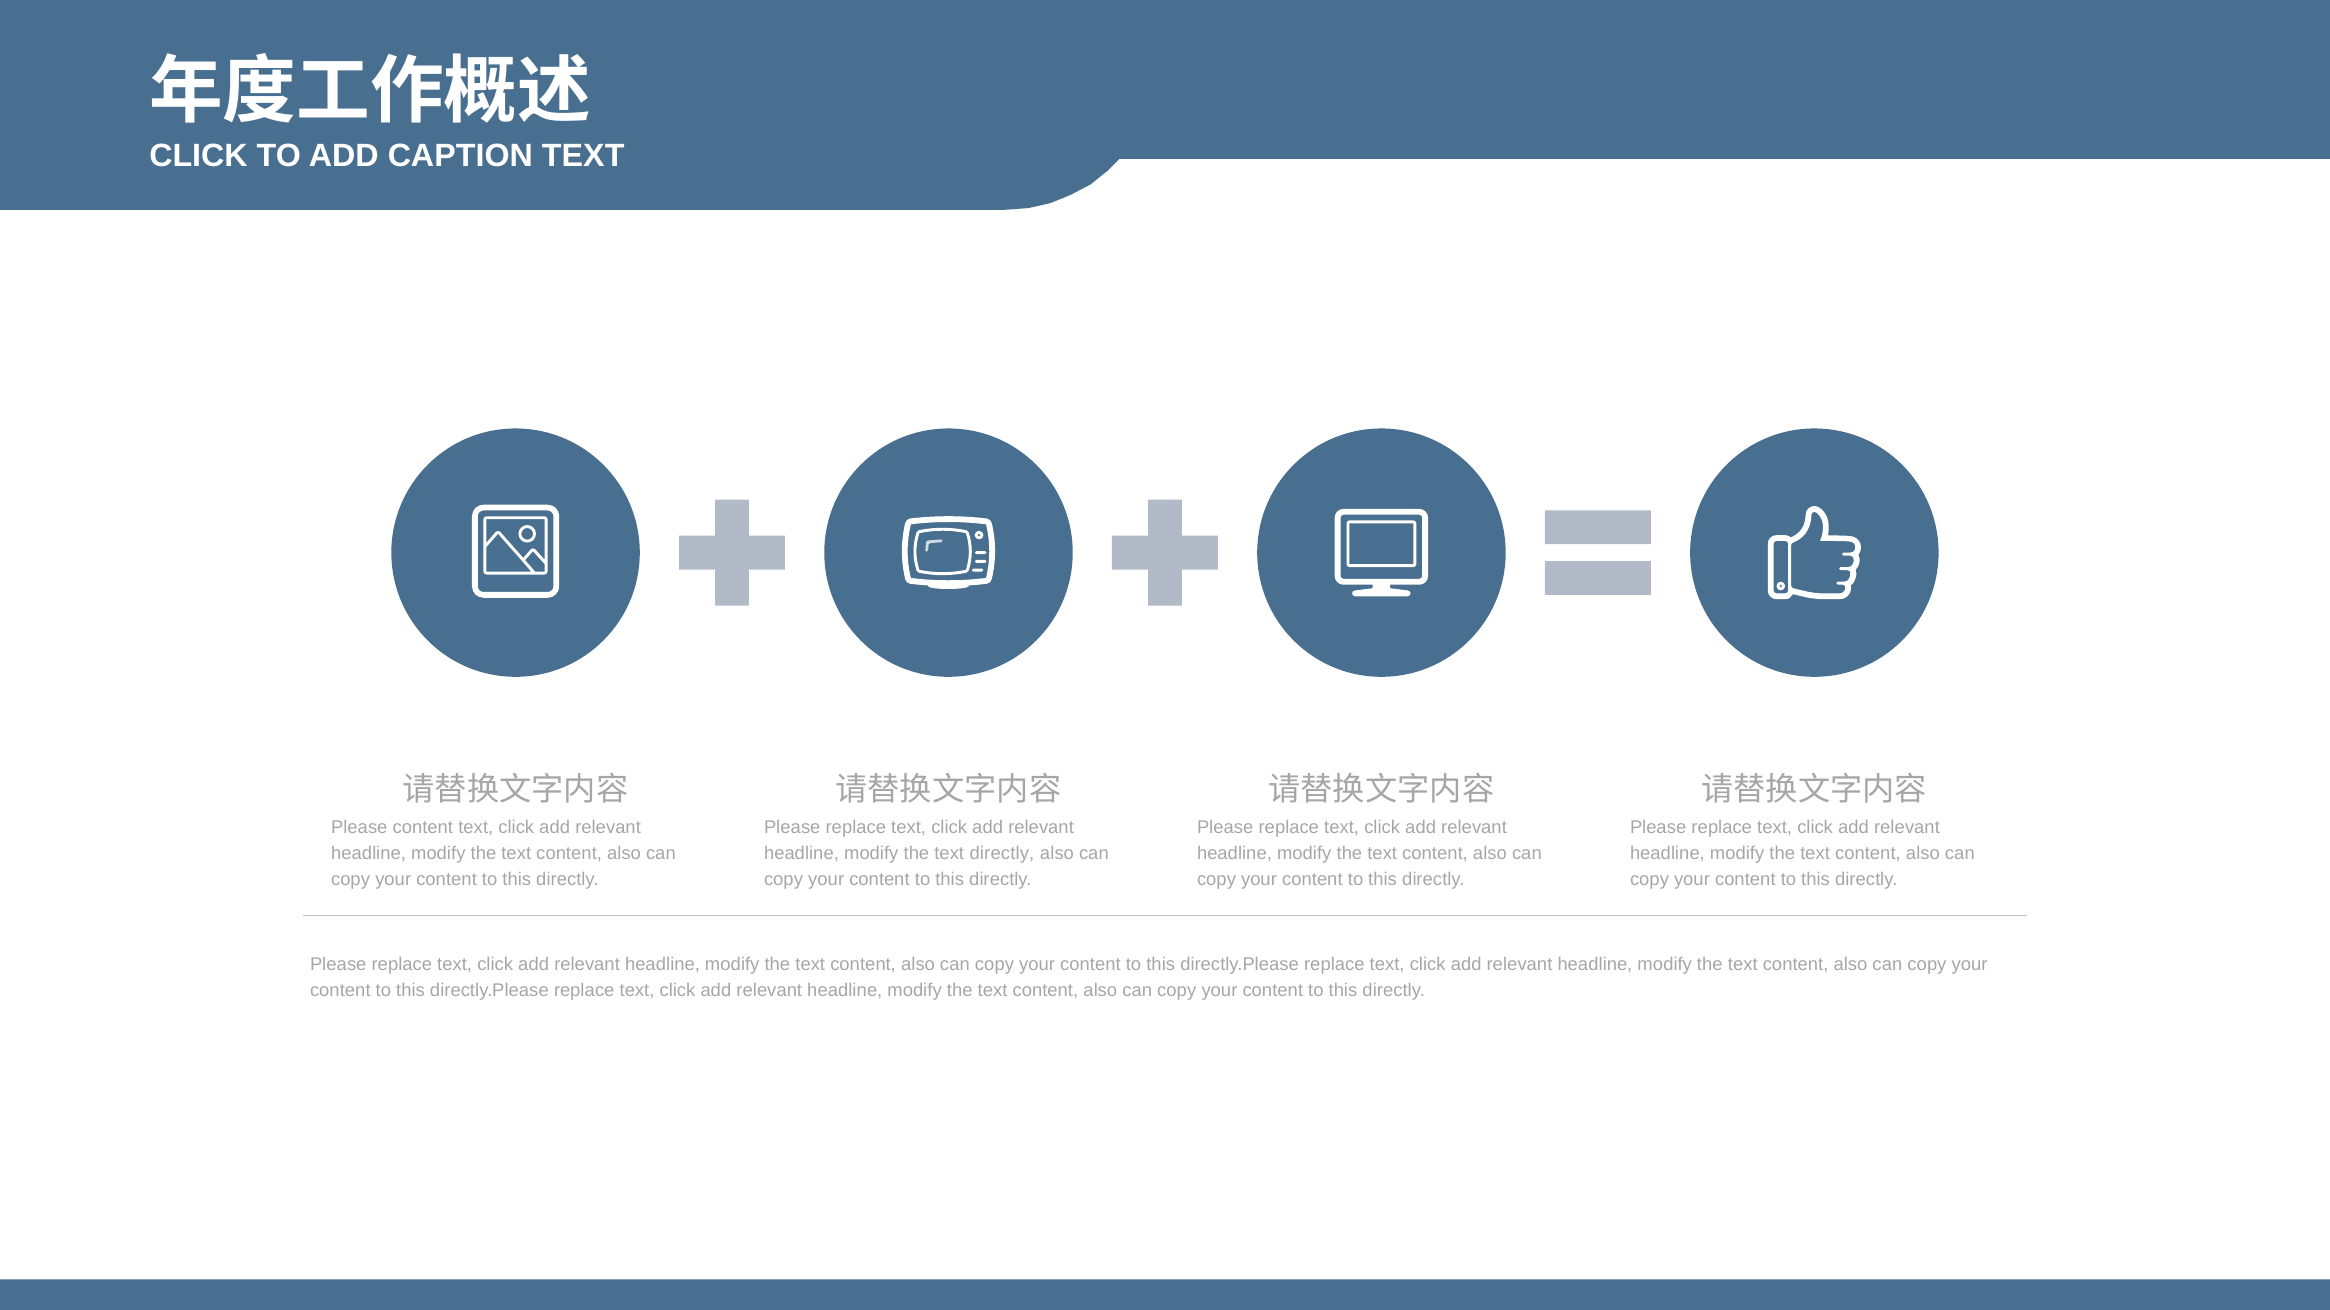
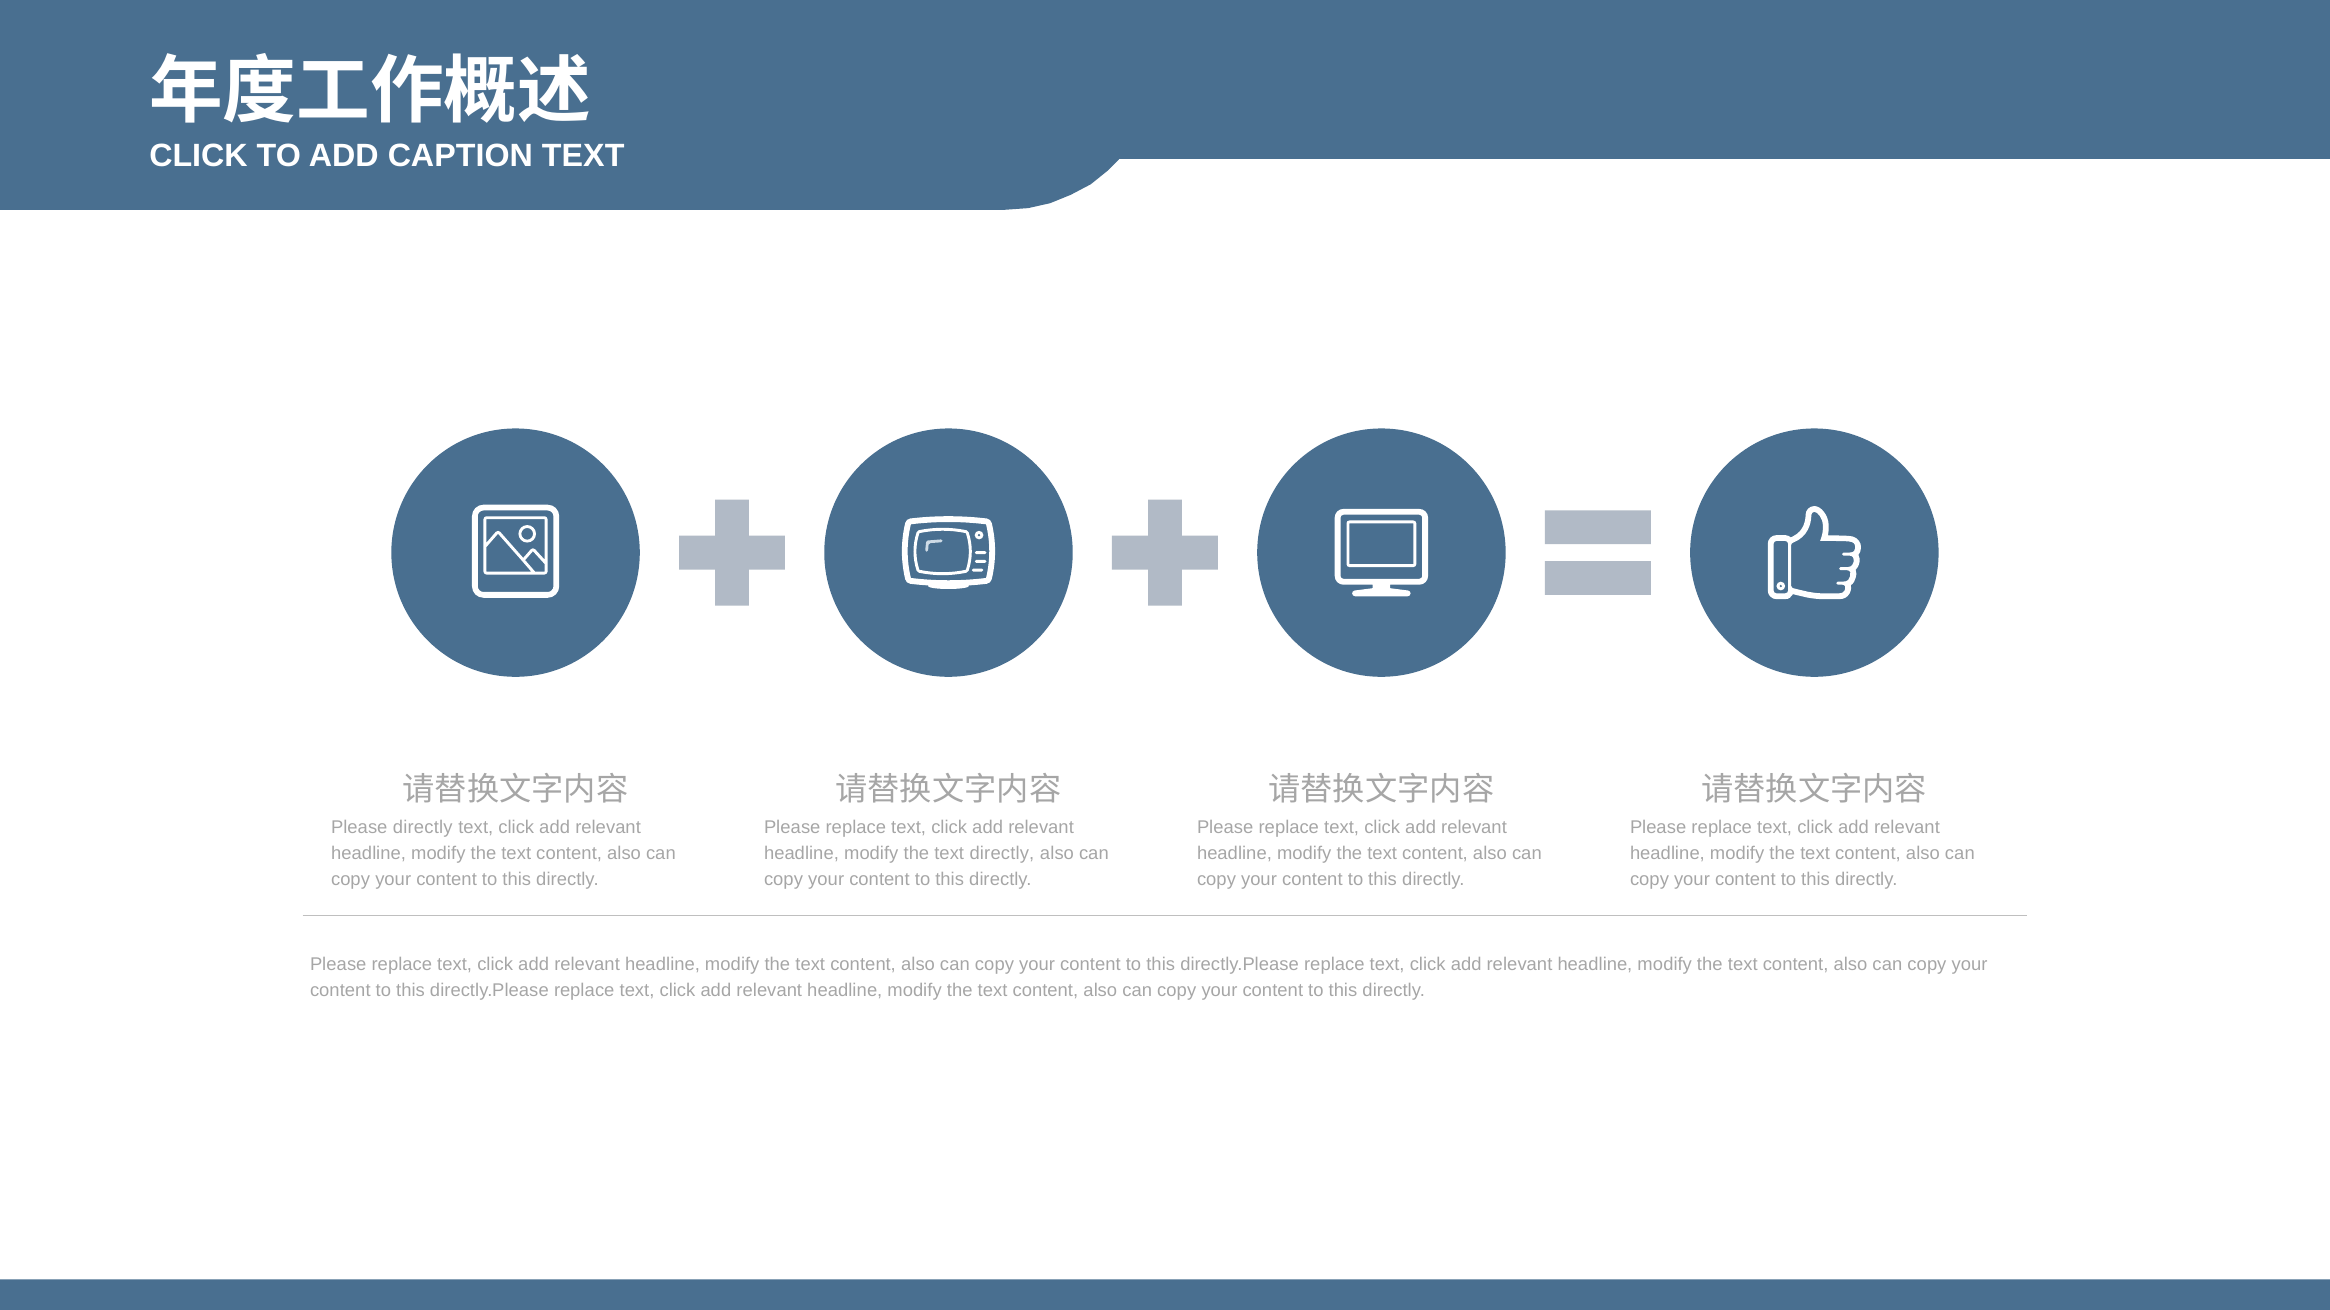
Please content: content -> directly (423, 827)
